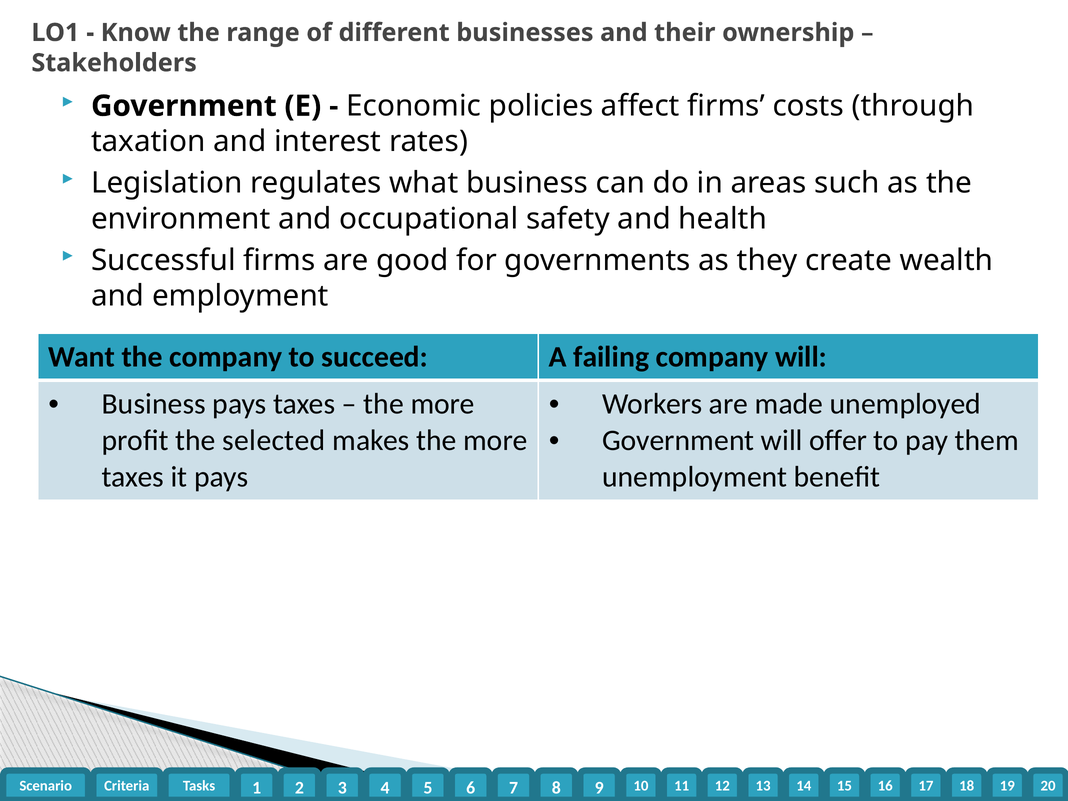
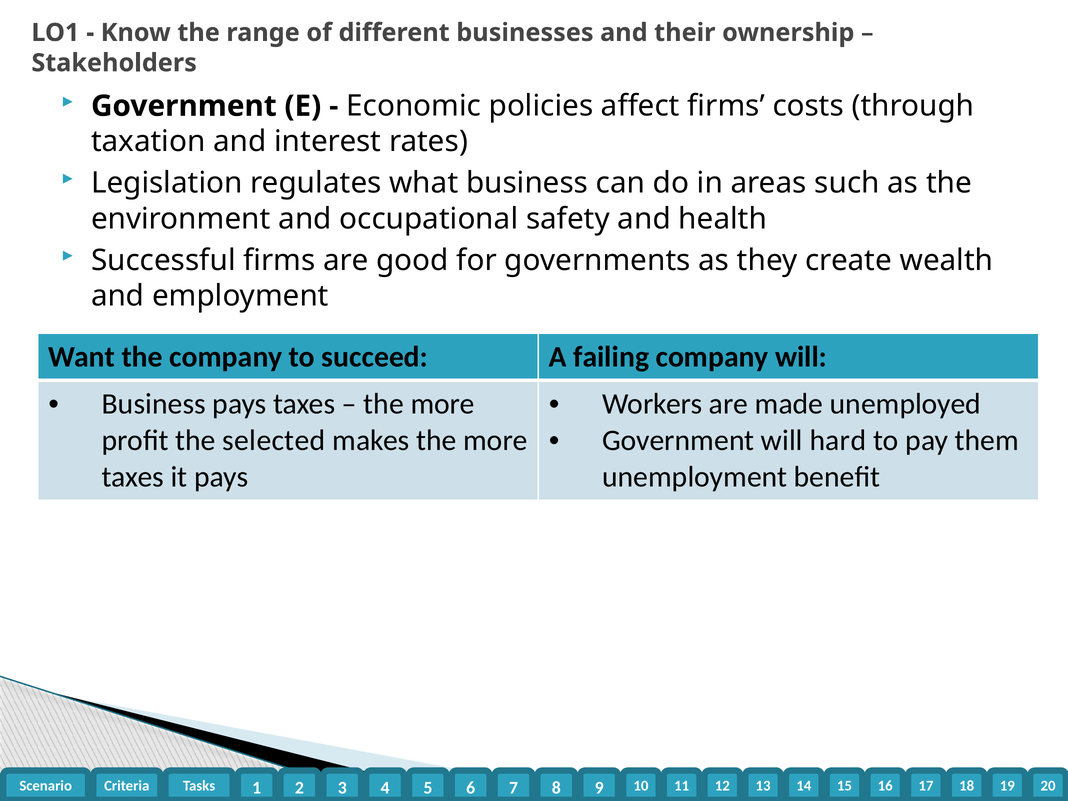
offer: offer -> hard (838, 440)
